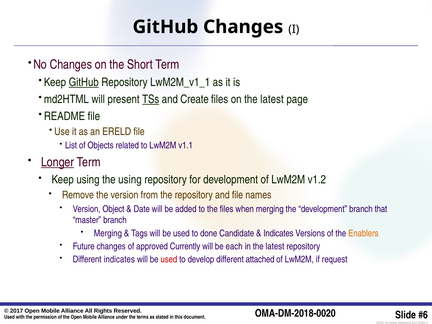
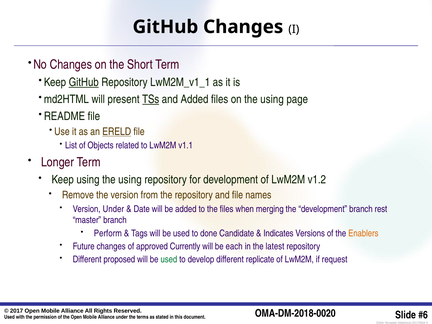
and Create: Create -> Added (194, 99)
on the latest: latest -> using (272, 99)
ERELD underline: none -> present (117, 132)
Longer underline: present -> none (58, 162)
Version Object: Object -> Under (113, 209)
that: that -> rest (381, 209)
Merging: Merging -> Perform (108, 233)
Different indicates: indicates -> proposed (119, 260)
used colour: red -> green (169, 260)
attached: attached -> replicate (260, 260)
